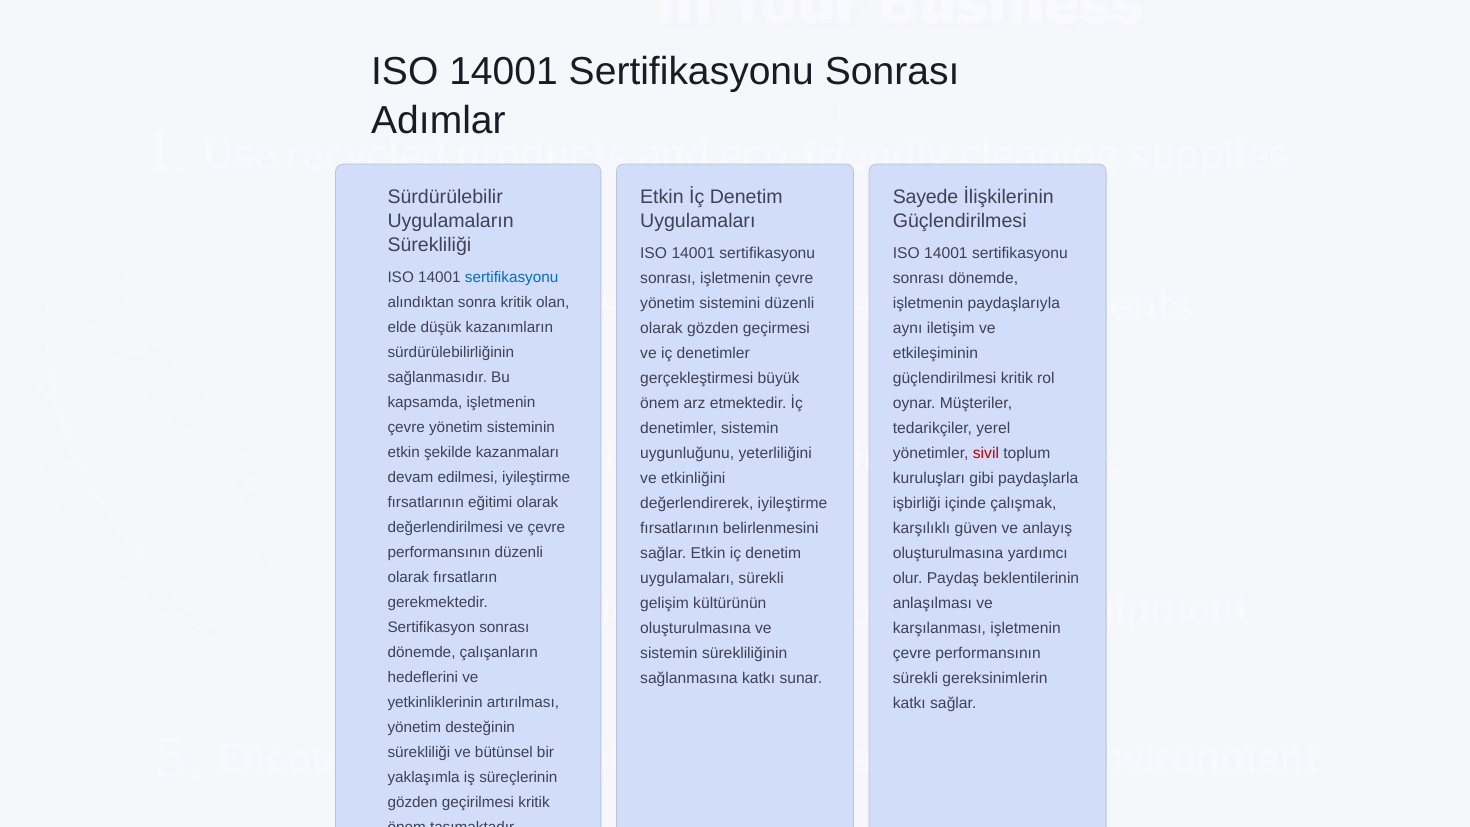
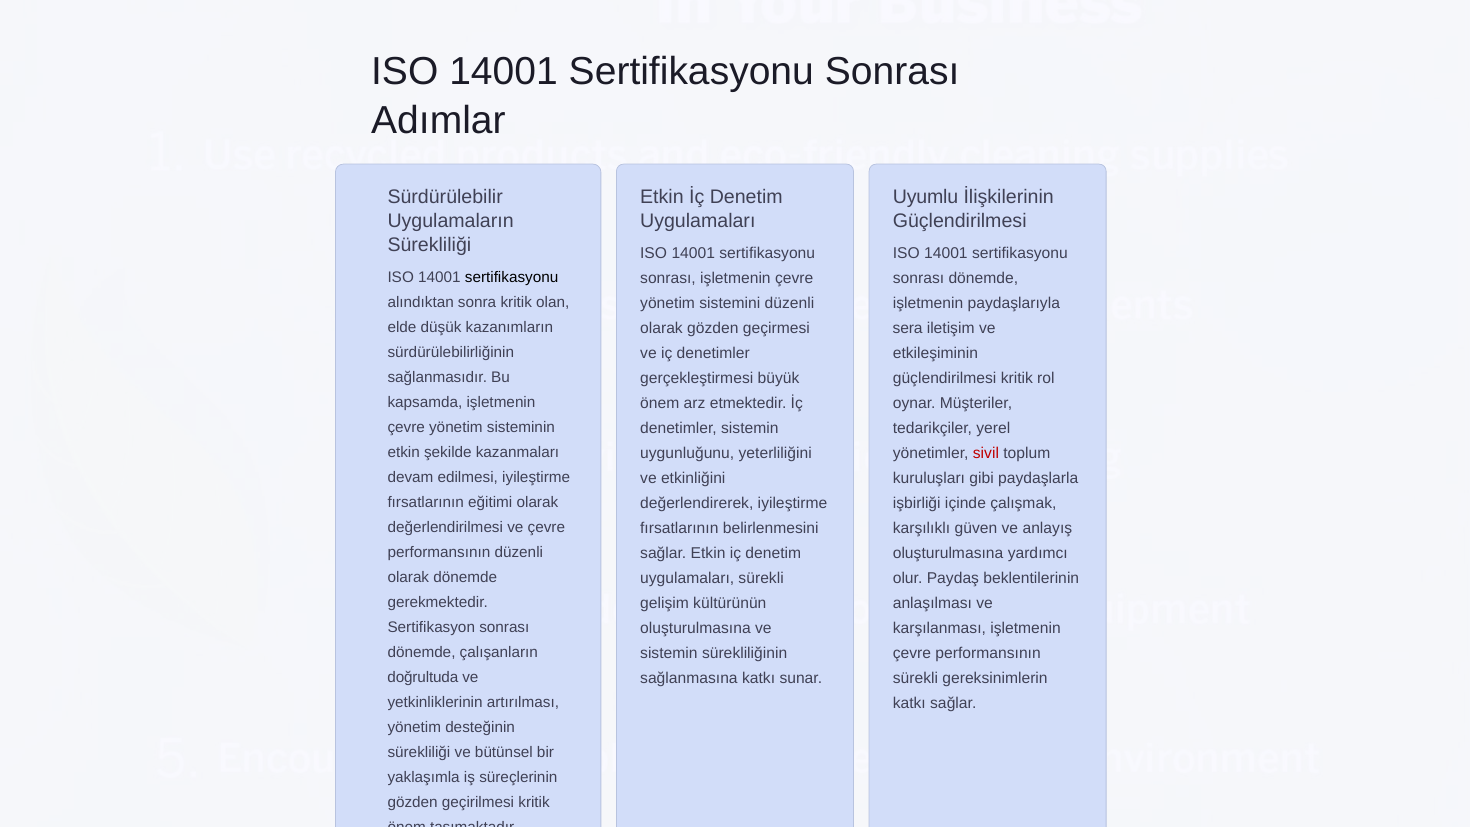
Sayede: Sayede -> Uyumlu (926, 197)
sertifikasyonu colour: blue -> black (512, 277)
aynı: aynı -> sera (908, 328)
olarak fırsatların: fırsatların -> dönemde (465, 578)
hedeflerini: hedeflerini -> doğrultuda (423, 678)
